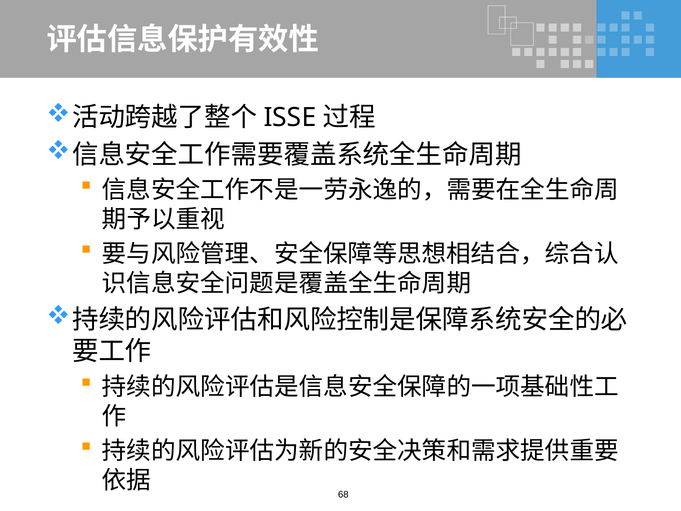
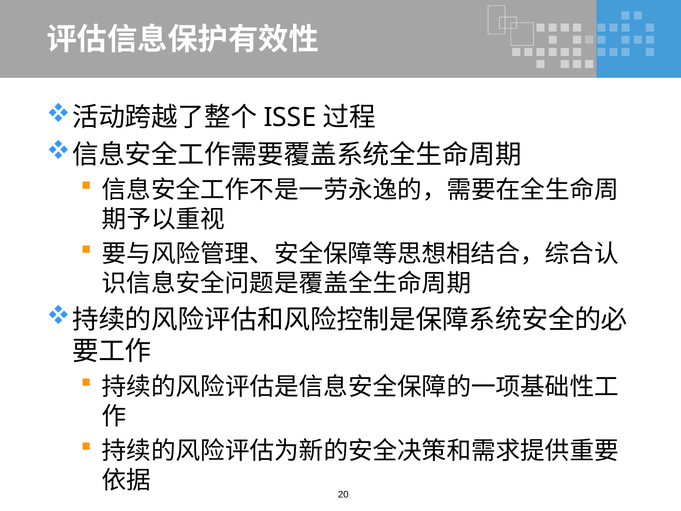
68: 68 -> 20 (343, 494)
